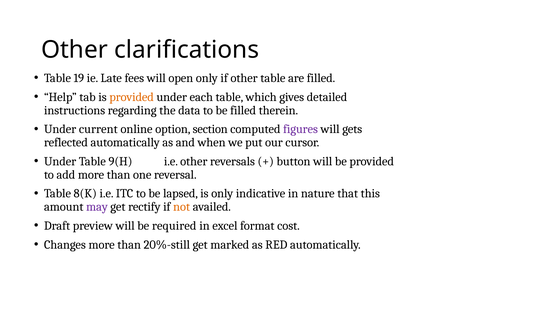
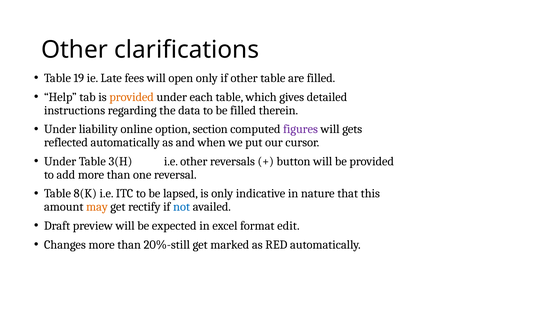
current: current -> liability (98, 129)
9(H: 9(H -> 3(H (120, 161)
may colour: purple -> orange (97, 207)
not colour: orange -> blue (182, 207)
required: required -> expected (174, 226)
cost: cost -> edit (288, 226)
